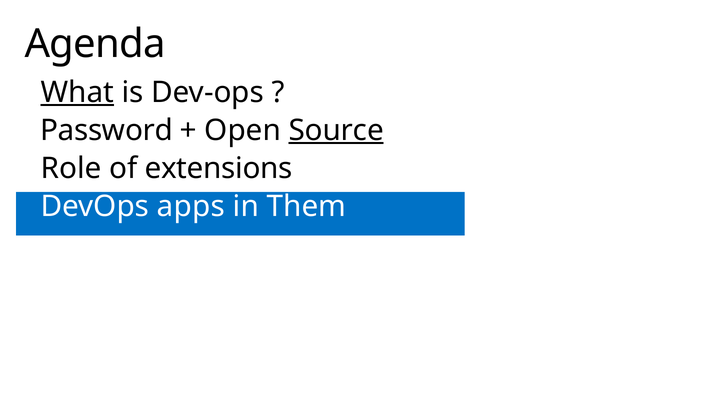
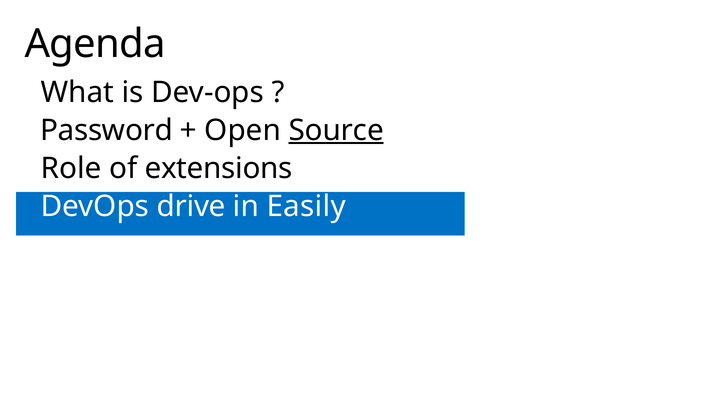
What underline: present -> none (77, 92)
apps: apps -> drive (191, 206)
Them: Them -> Easily (306, 206)
